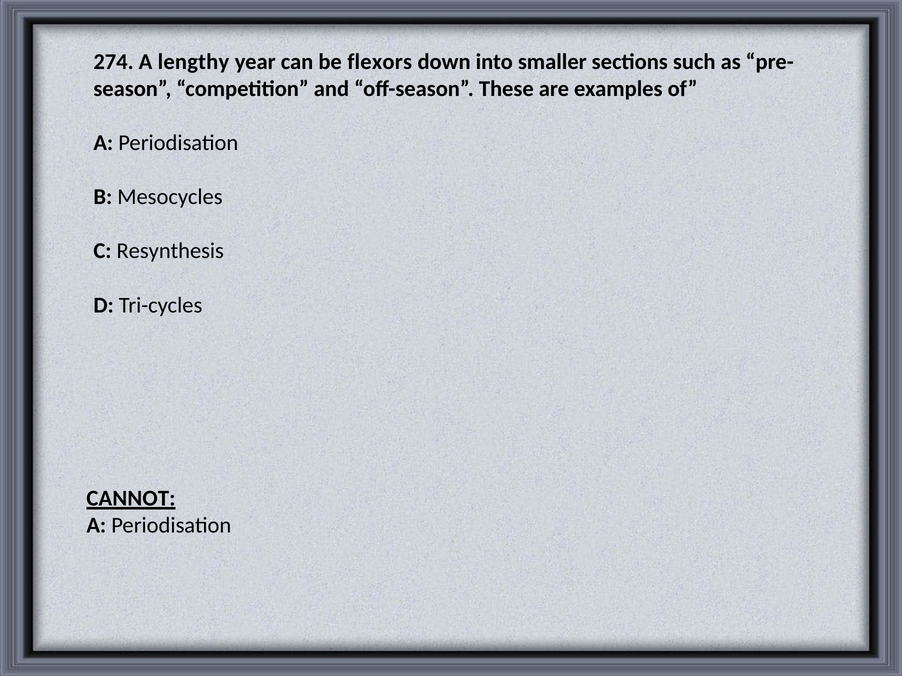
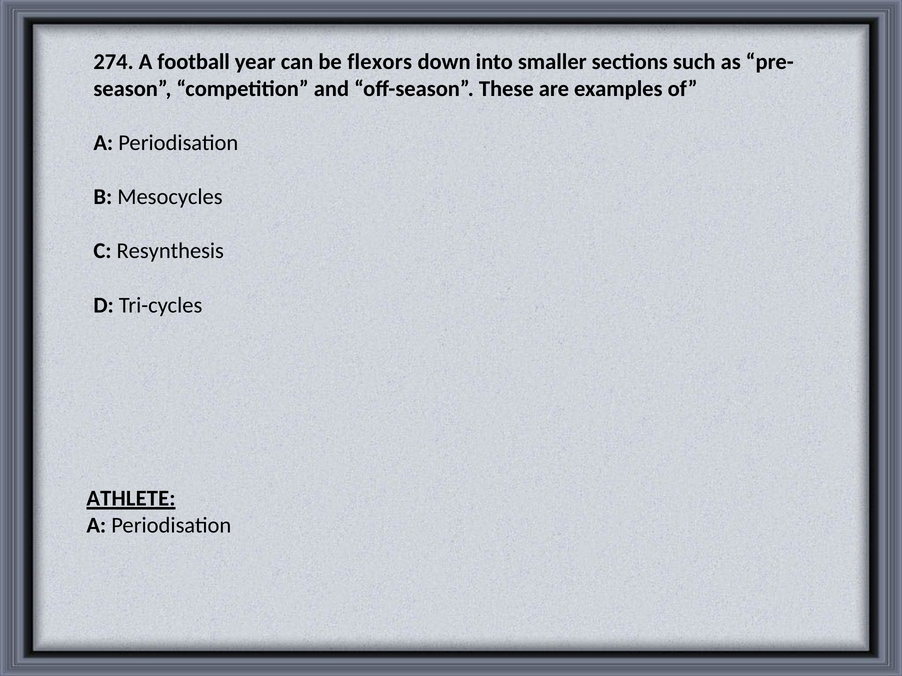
lengthy: lengthy -> football (194, 62)
CANNOT: CANNOT -> ATHLETE (131, 499)
